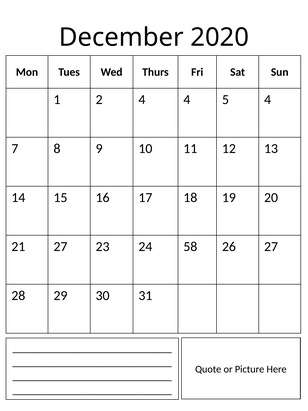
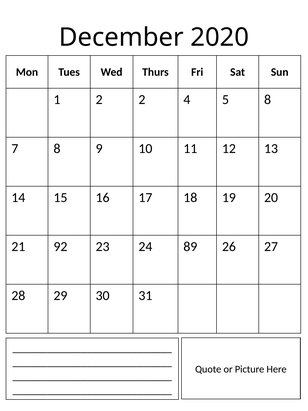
2 4: 4 -> 2 (142, 99)
5 4: 4 -> 8 (268, 99)
21 27: 27 -> 92 (60, 246)
58: 58 -> 89 (190, 246)
